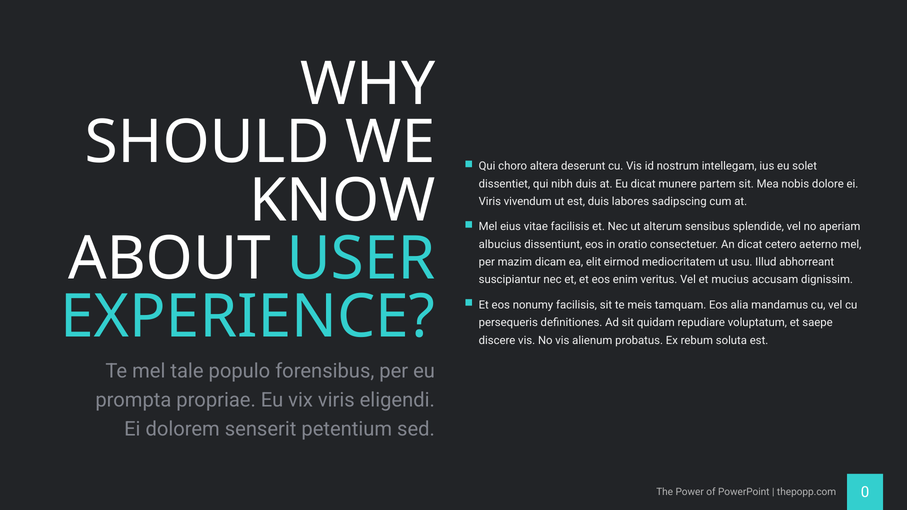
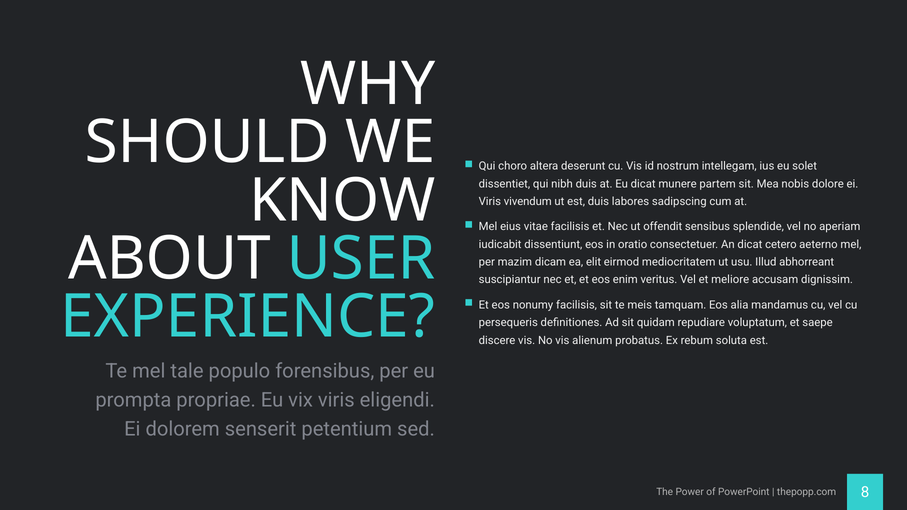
alterum: alterum -> offendit (663, 227)
albucius: albucius -> iudicabit (500, 244)
mucius: mucius -> meliore (730, 280)
0: 0 -> 8 (865, 492)
